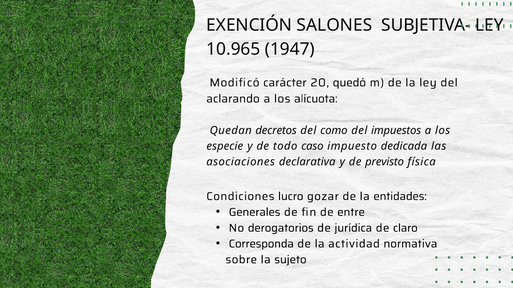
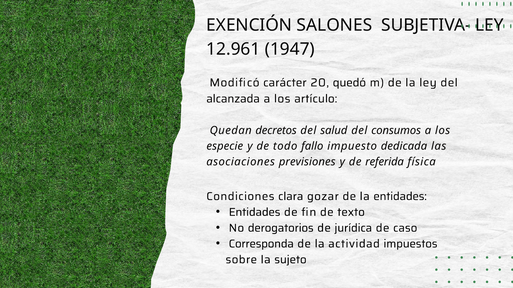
10.965: 10.965 -> 12.961 (233, 49)
aclarando: aclarando -> alcanzada (233, 99)
alícuota: alícuota -> artículo (316, 99)
como: como -> salud (334, 131)
impuestos: impuestos -> consumos (396, 131)
caso: caso -> fallo (312, 146)
declarativa: declarativa -> previsiones (307, 162)
previsto: previsto -> referida (385, 162)
lucro: lucro -> clara (291, 197)
Generales: Generales -> Entidades (255, 212)
entre: entre -> texto (351, 212)
claro: claro -> caso (405, 228)
normativa: normativa -> impuestos (410, 244)
